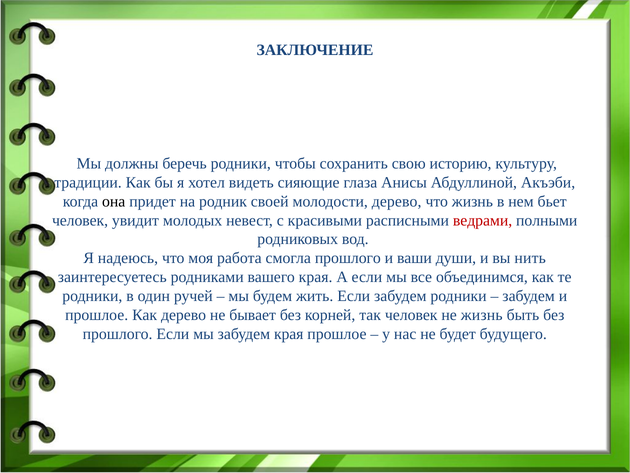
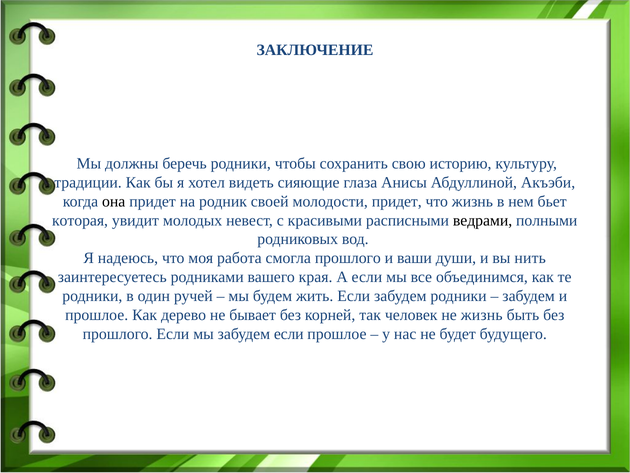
молодости дерево: дерево -> придет (397, 201)
человек: человек -> которая (80, 220)
ведрами colour: red -> black (483, 220)
забудем края: края -> если (289, 334)
